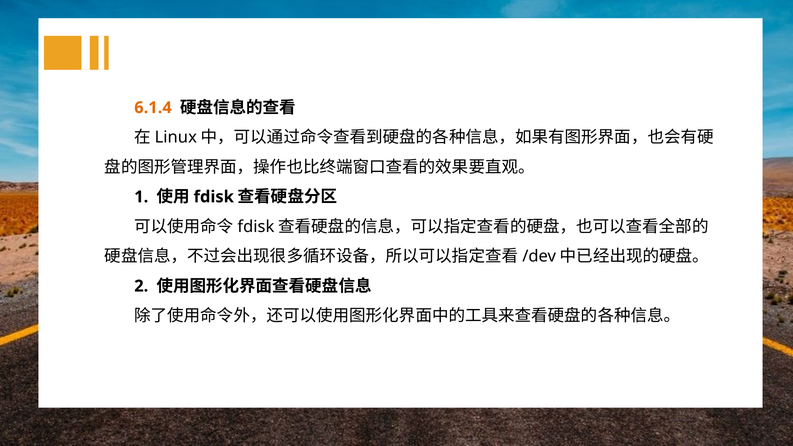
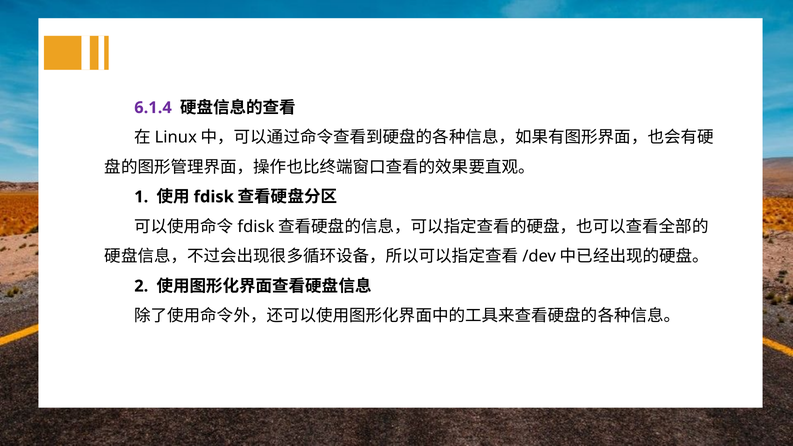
6.1.4 colour: orange -> purple (153, 108)
